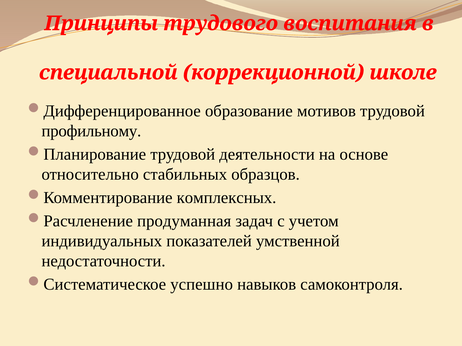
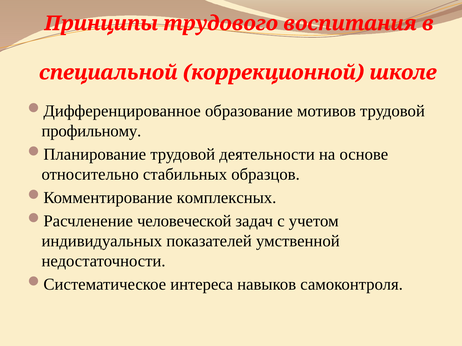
продуманная: продуманная -> человеческой (184, 221)
успешно: успешно -> интереса (202, 285)
